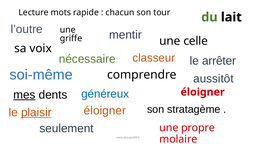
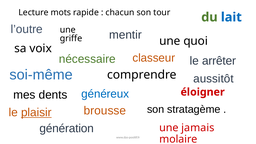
lait colour: black -> blue (231, 17)
celle: celle -> quoi (196, 41)
mes underline: present -> none (24, 95)
éloigner: éloigner -> brousse (105, 111)
seulement: seulement -> génération (67, 128)
propre: propre -> jamais (198, 128)
